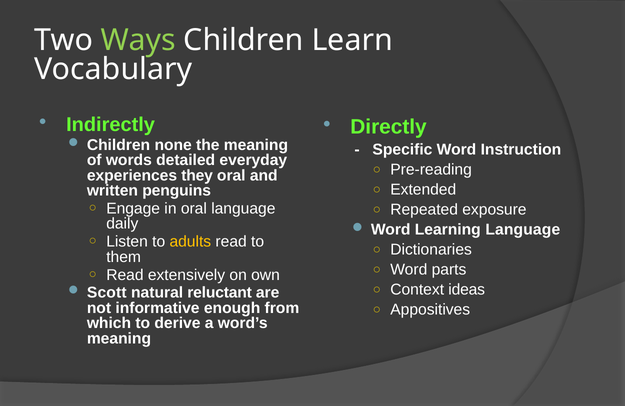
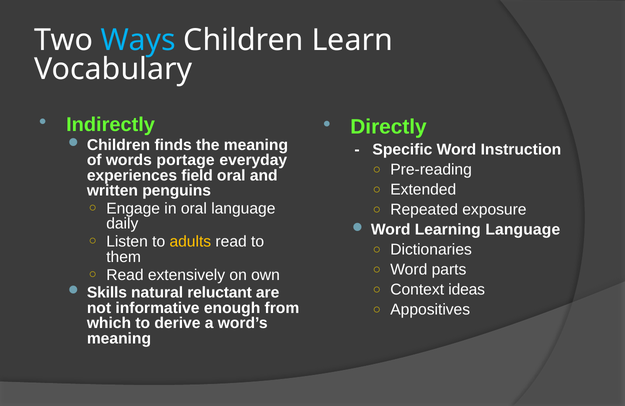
Ways colour: light green -> light blue (138, 40)
none: none -> finds (173, 145)
detailed: detailed -> portage (186, 160)
they: they -> field (197, 176)
Scott: Scott -> Skills (107, 293)
